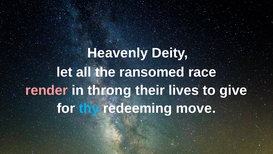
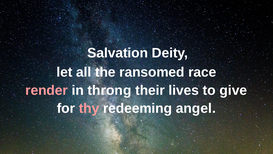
Heavenly: Heavenly -> Salvation (118, 53)
thy colour: light blue -> pink (89, 108)
move: move -> angel (196, 108)
